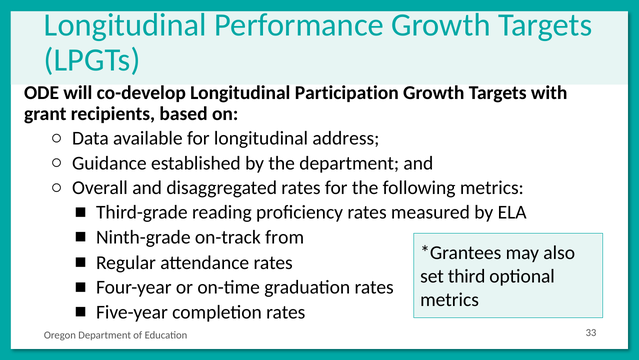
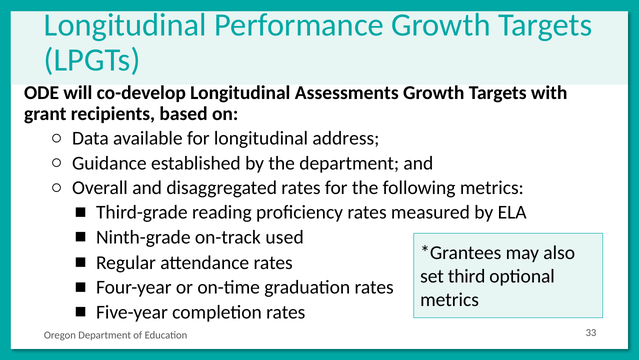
Participation: Participation -> Assessments (347, 93)
from: from -> used (285, 237)
